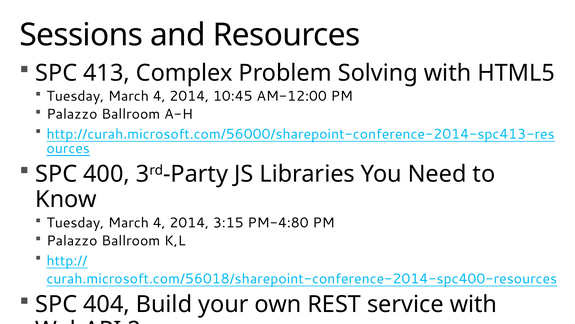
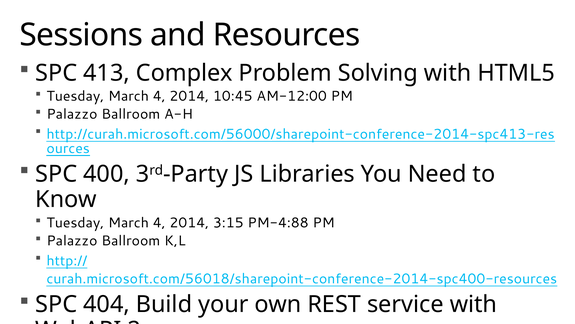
PM-4:80: PM-4:80 -> PM-4:88 (278, 222)
